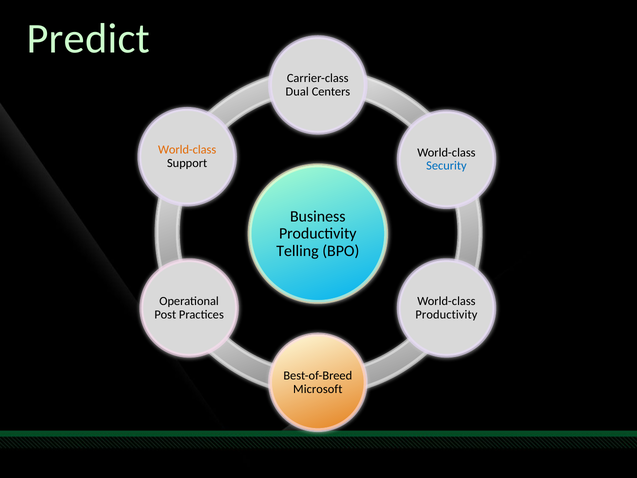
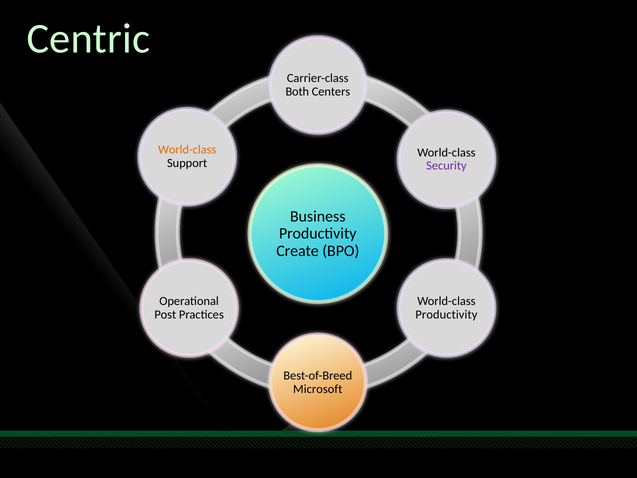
Predict: Predict -> Centric (88, 39)
Dual: Dual -> Both (297, 92)
Security colour: blue -> purple (446, 166)
Telling: Telling -> Create (298, 251)
